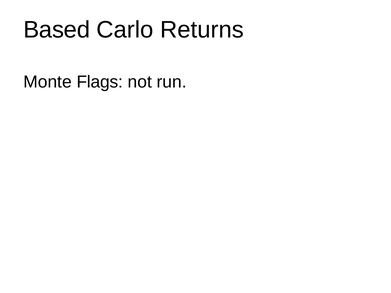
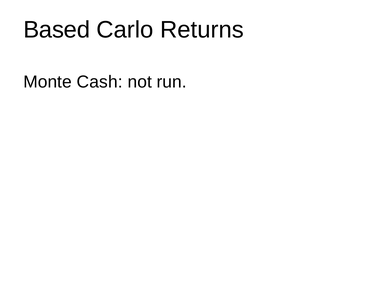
Flags: Flags -> Cash (100, 82)
